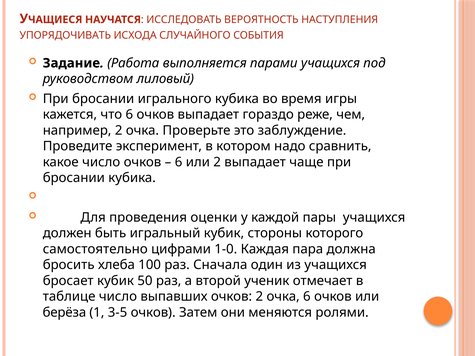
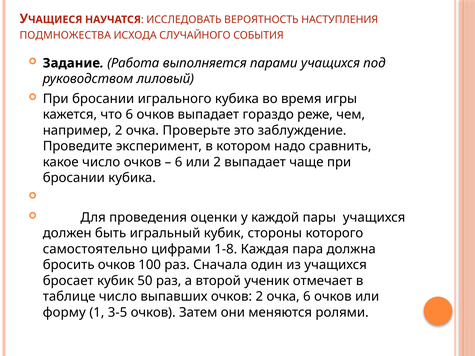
УПОРЯДОЧИВАТЬ: УПОРЯДОЧИВАТЬ -> ПОДМНОЖЕСТВА (65, 35)
1-0: 1-0 -> 1-8 (226, 249)
бросить хлеба: хлеба -> очков (116, 265)
берёза: берёза -> форму (64, 313)
